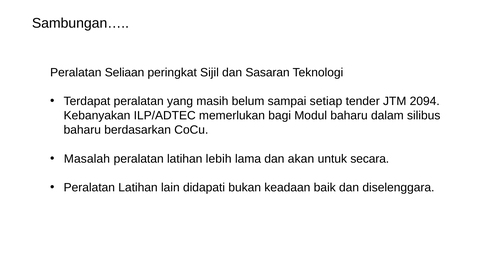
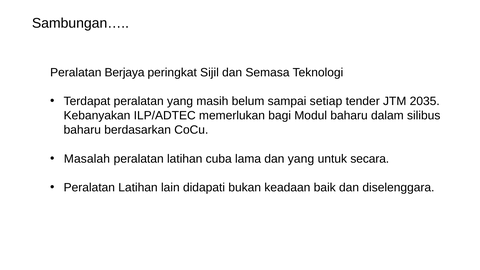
Seliaan: Seliaan -> Berjaya (125, 72)
Sasaran: Sasaran -> Semasa (268, 72)
2094: 2094 -> 2035 (425, 101)
lebih: lebih -> cuba (219, 159)
dan akan: akan -> yang (301, 159)
